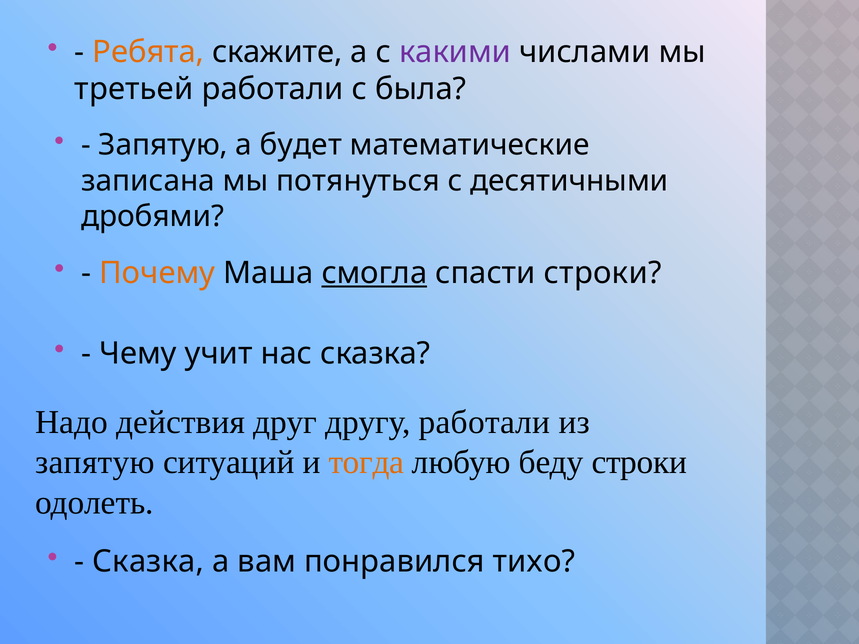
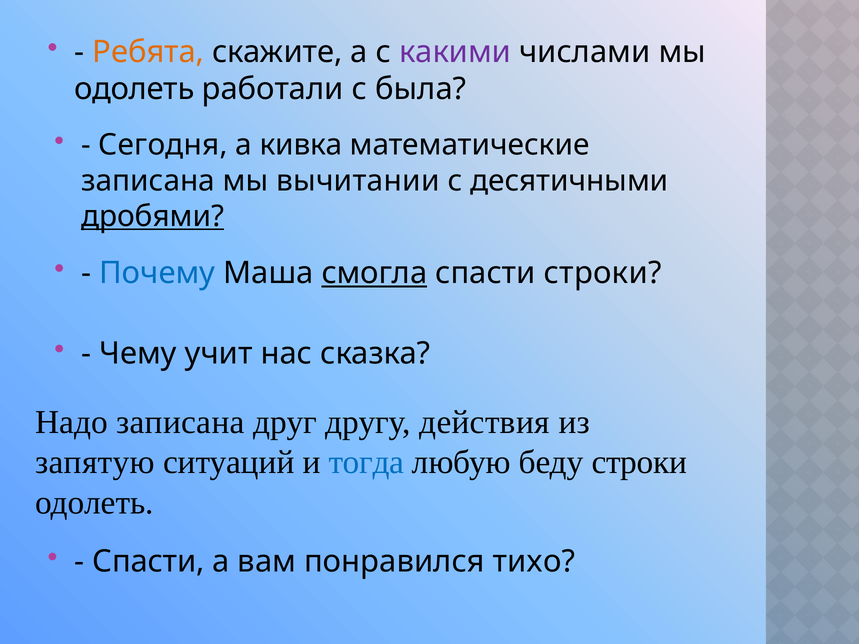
третьей: третьей -> одолеть (134, 89)
Запятую: Запятую -> Сегодня (163, 145)
будет: будет -> кивка (301, 145)
потянуться: потянуться -> вычитании (358, 181)
дробями underline: none -> present (153, 217)
Почему colour: orange -> blue (157, 273)
Надо действия: действия -> записана (180, 423)
другу работали: работали -> действия (484, 423)
тогда colour: orange -> blue (366, 463)
Сказка: Сказка -> Спасти (148, 562)
